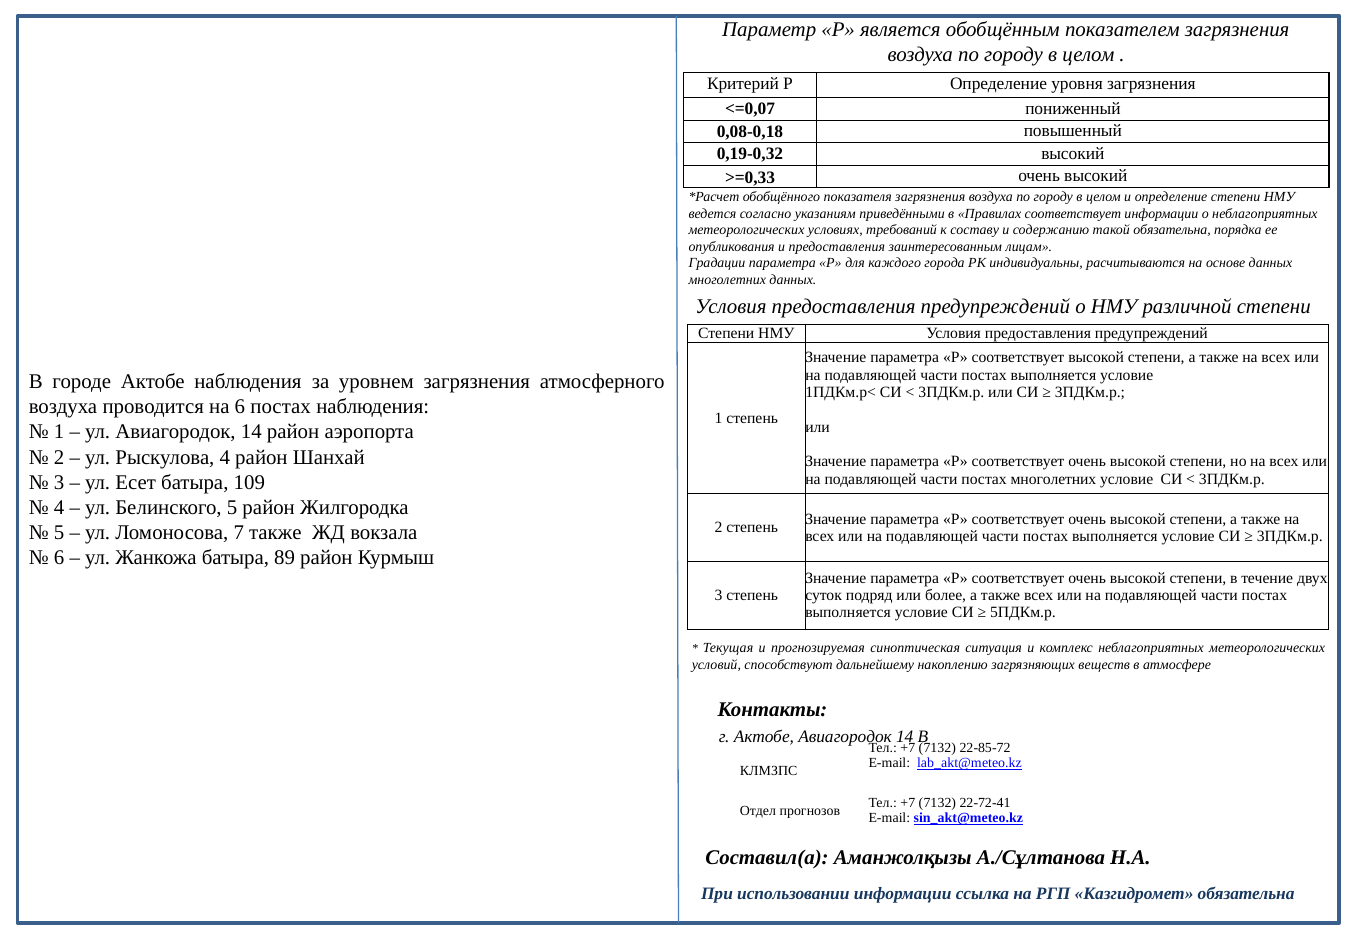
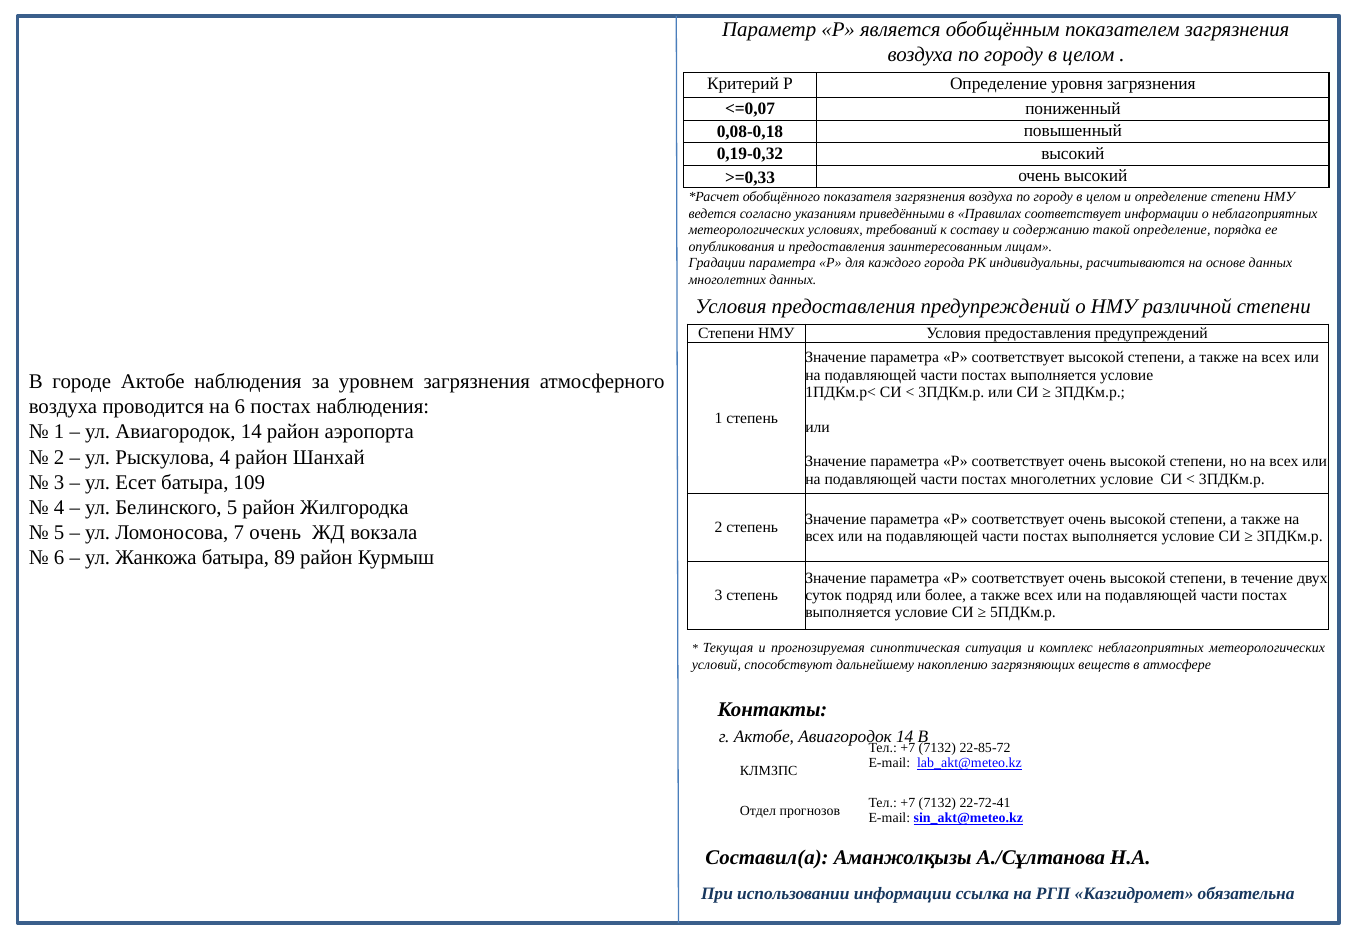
такой обязательна: обязательна -> определение (1172, 230)
7 также: также -> очень (275, 533)
